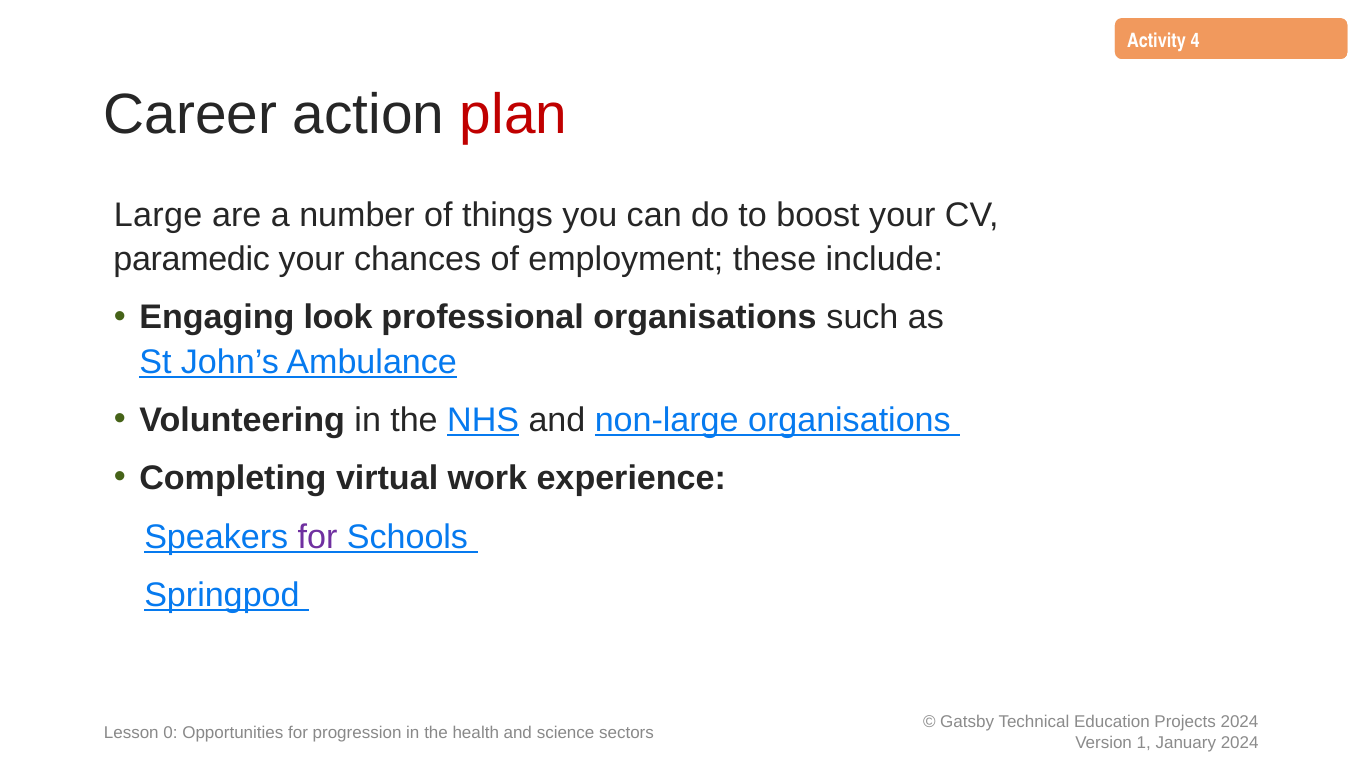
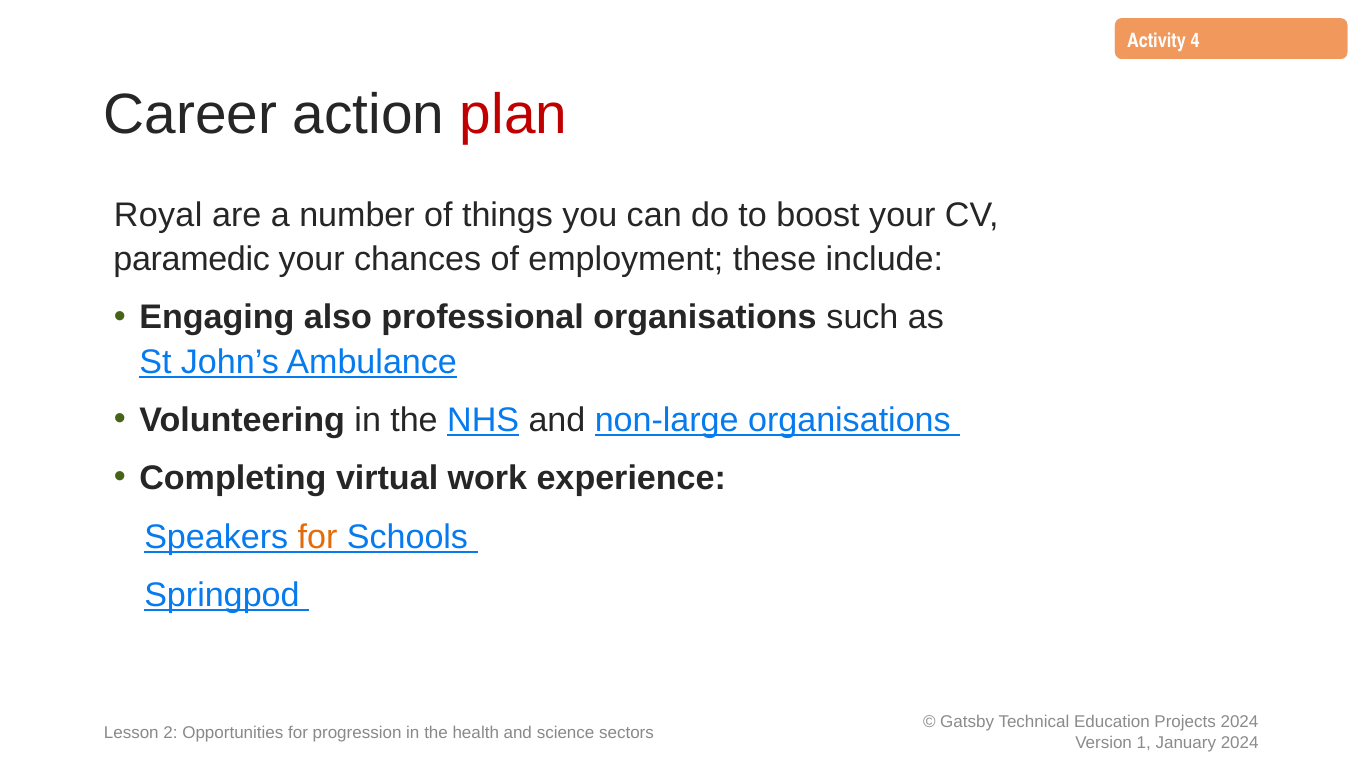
Large: Large -> Royal (158, 215)
look: look -> also (338, 318)
for colour: purple -> orange (318, 537)
0: 0 -> 2 (170, 733)
